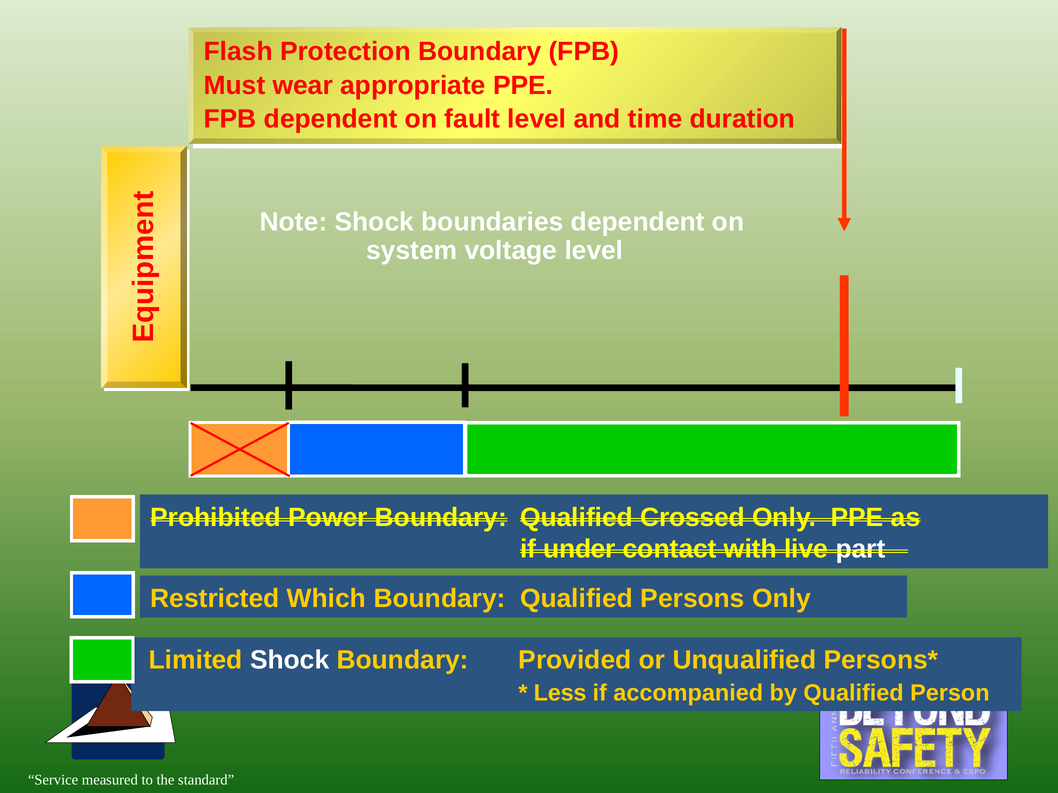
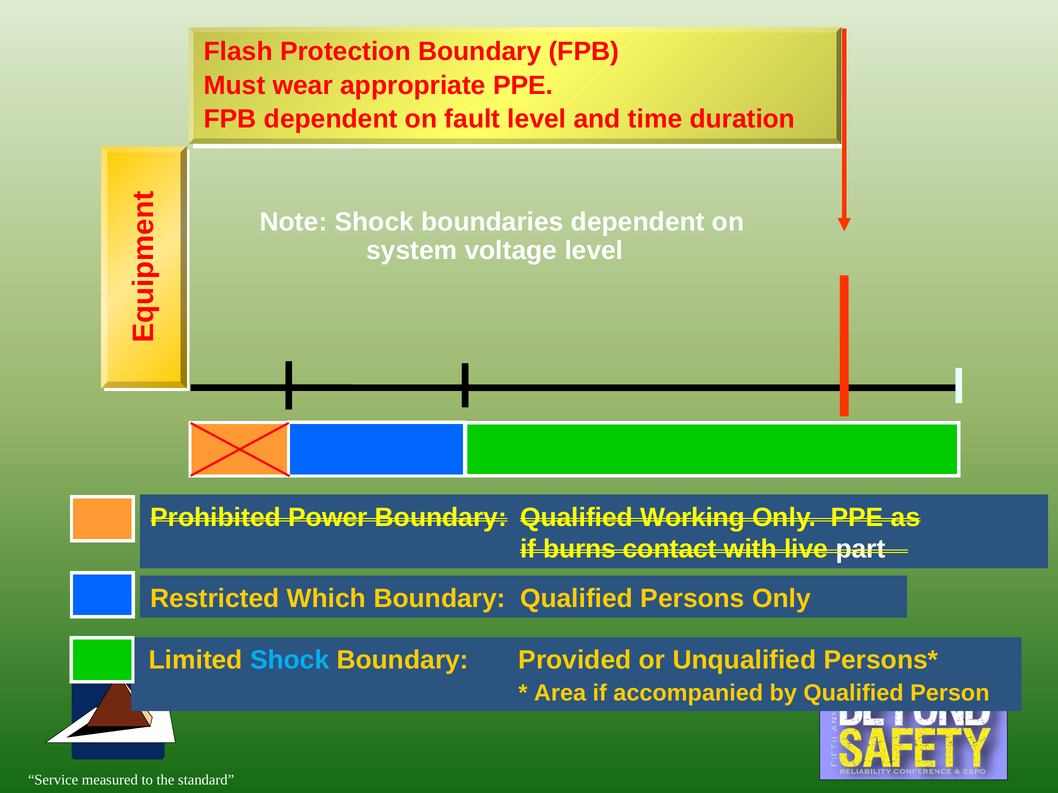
Crossed: Crossed -> Working (693, 518)
under: under -> burns (580, 549)
Shock colour: white -> light blue (290, 661)
Less: Less -> Area (560, 693)
